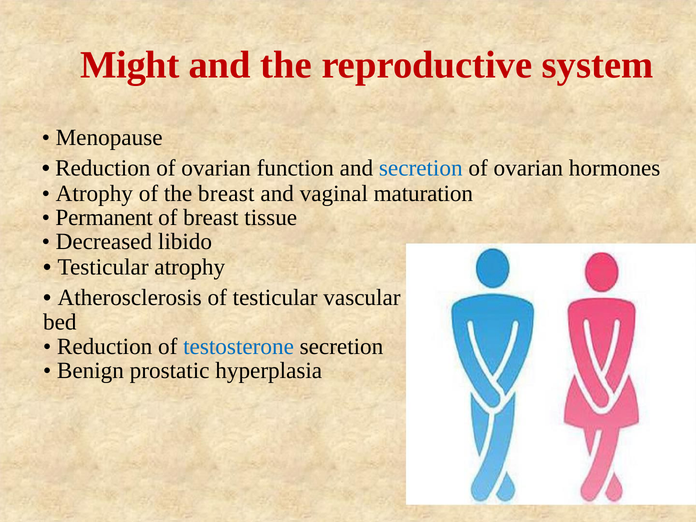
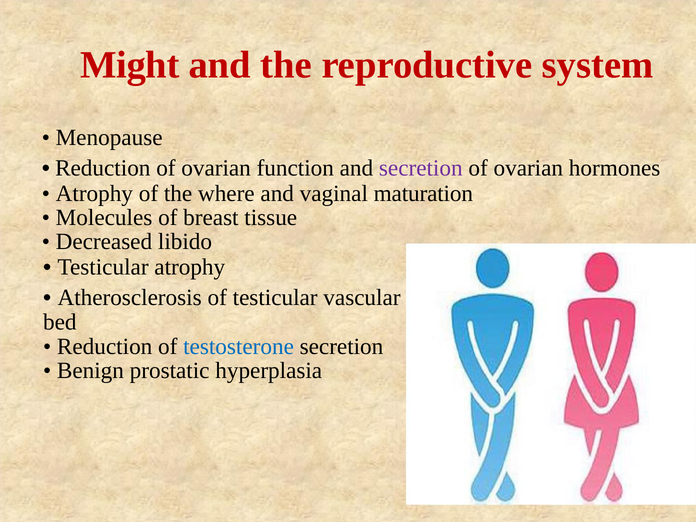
secretion colour: blue -> purple (421, 168)
the breast: breast -> where (226, 193)
Permanent: Permanent -> Molecules (104, 218)
